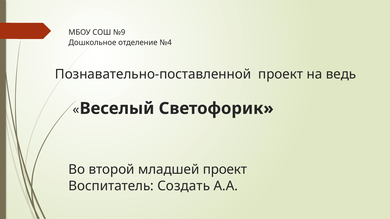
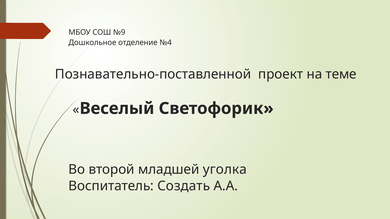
ведь: ведь -> теме (341, 74)
младшей проект: проект -> уголка (225, 170)
